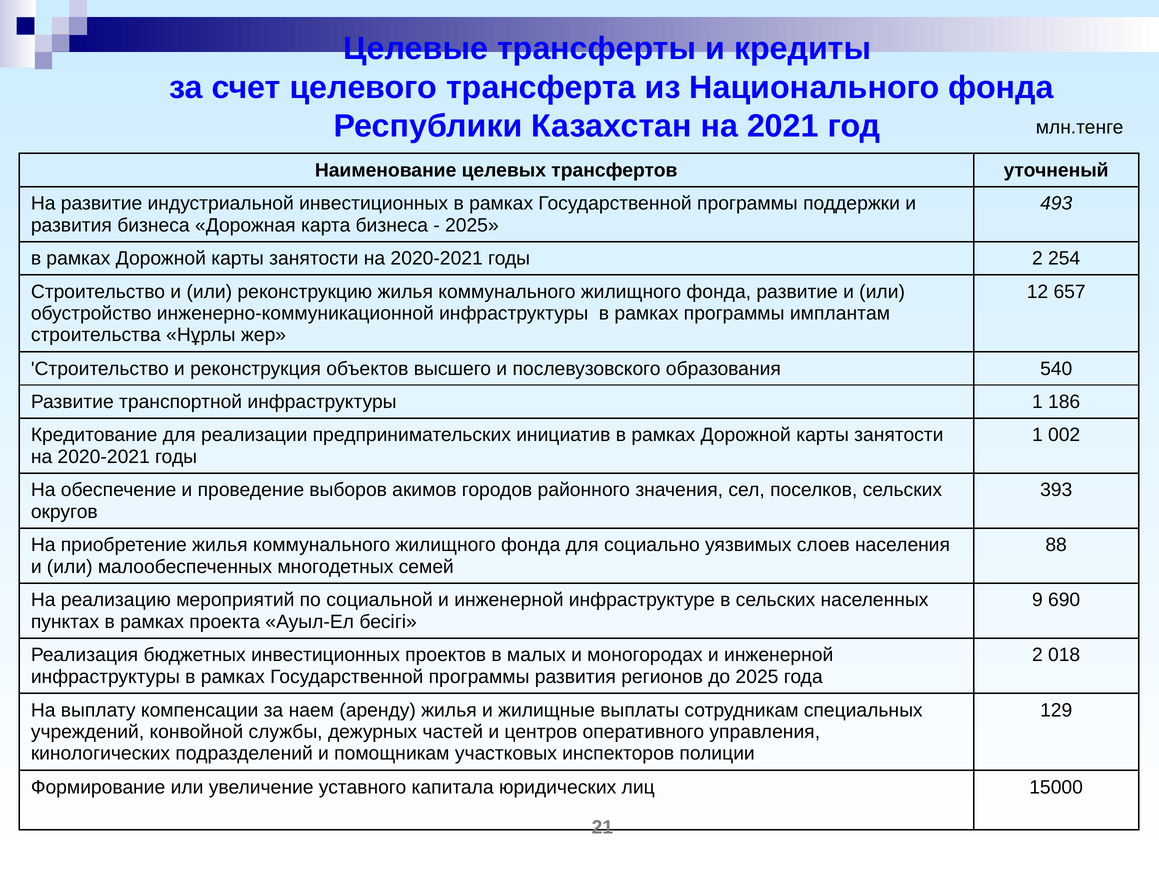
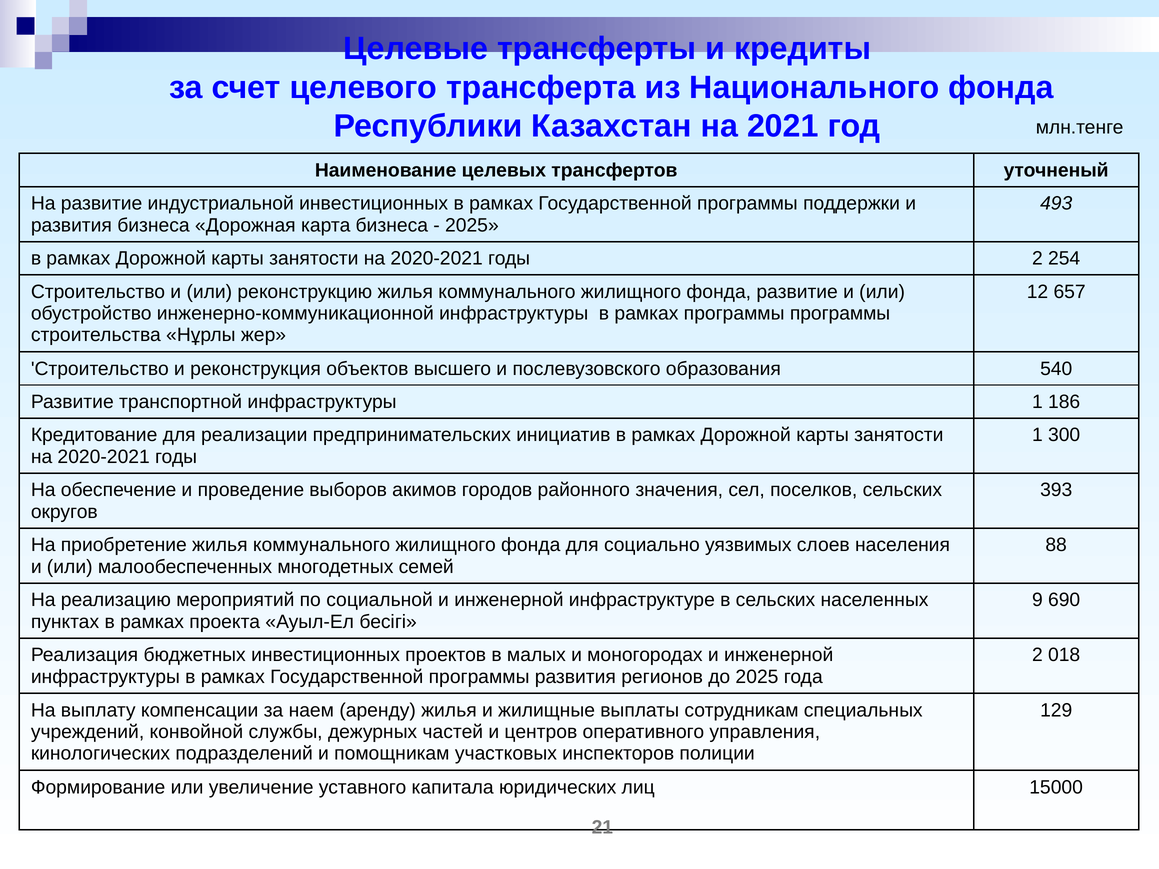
программы имплантам: имплантам -> программы (840, 313)
002: 002 -> 300 (1064, 435)
